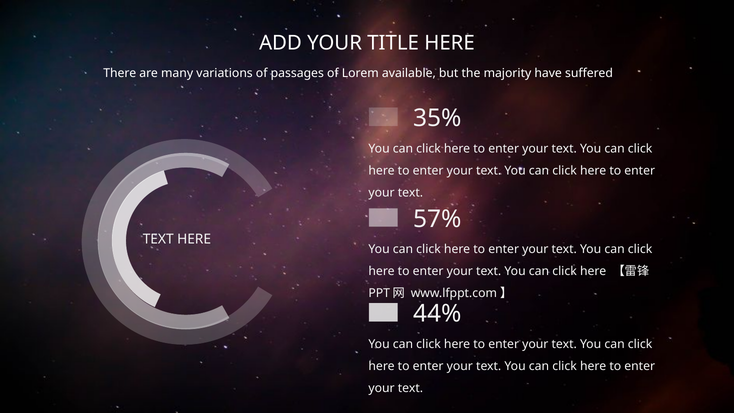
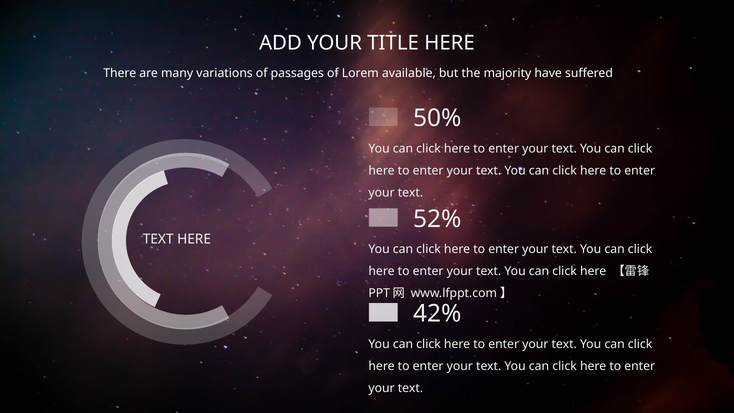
35%: 35% -> 50% (437, 118)
57%: 57% -> 52% (437, 219)
44%: 44% -> 42% (437, 314)
